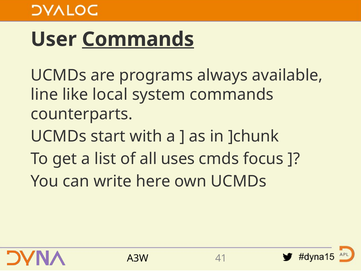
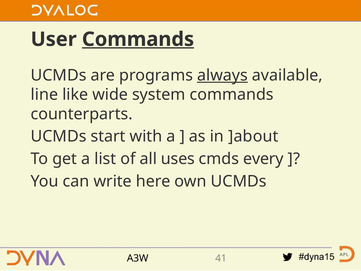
always underline: none -> present (222, 75)
local: local -> wide (110, 95)
]chunk: ]chunk -> ]about (253, 136)
focus: focus -> every (263, 159)
